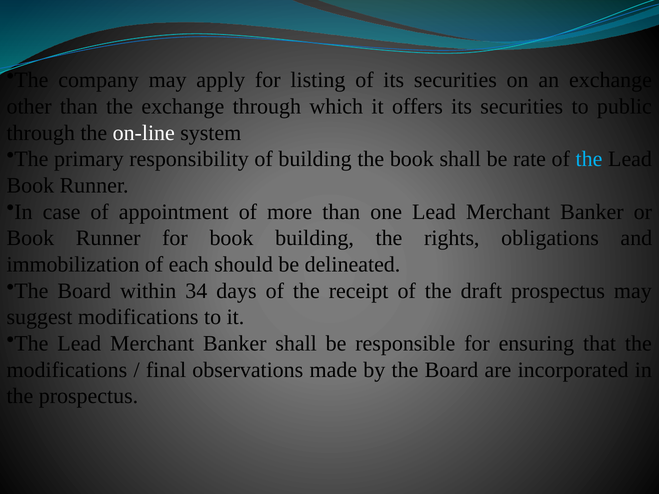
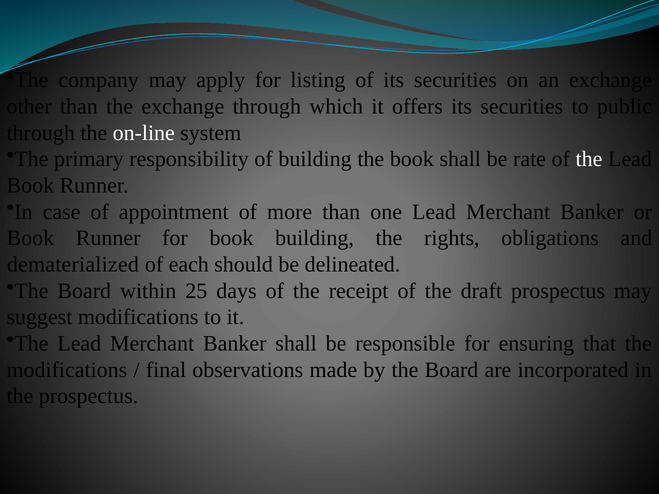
the colour: light blue -> white (589, 159)
immobilization: immobilization -> dematerialized (73, 265)
34: 34 -> 25 (196, 291)
